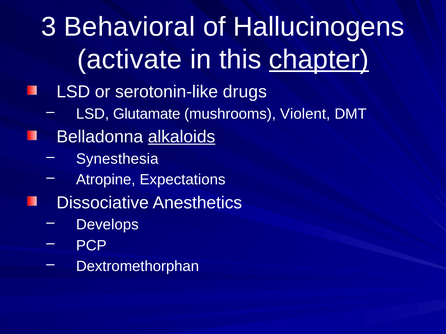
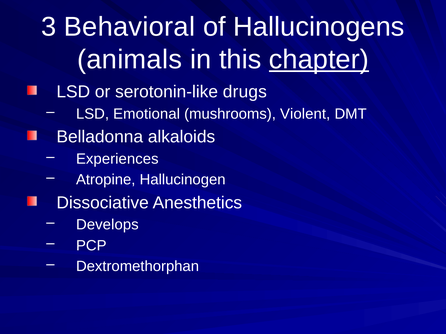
activate: activate -> animals (130, 60)
Glutamate: Glutamate -> Emotional (147, 114)
alkaloids underline: present -> none (182, 137)
Synesthesia: Synesthesia -> Experiences (117, 159)
Expectations: Expectations -> Hallucinogen (183, 180)
